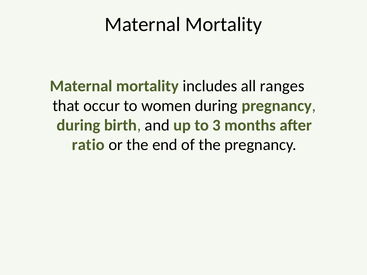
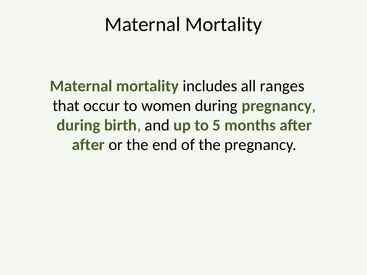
3: 3 -> 5 (217, 125)
ratio: ratio -> after (88, 145)
